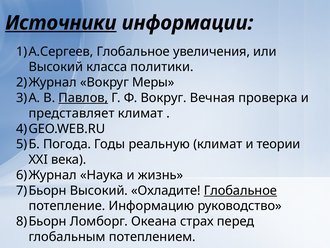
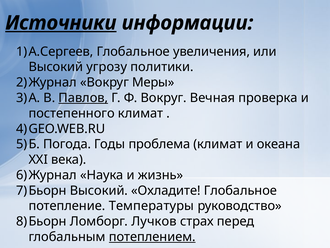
класса: класса -> угрозу (107, 67)
представляет: представляет -> постепенного (72, 113)
реальную: реальную -> проблема (159, 144)
теории: теории -> океана (278, 144)
Глобальное underline: present -> none (240, 190)
Информацию: Информацию -> Температуры (151, 206)
Океана: Океана -> Лучков (154, 221)
потеплением underline: none -> present (152, 236)
